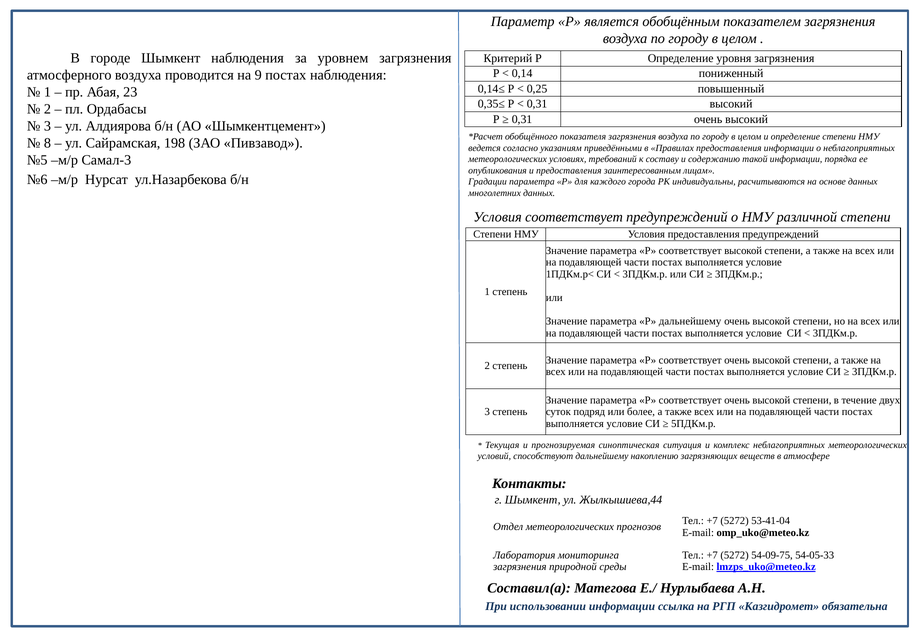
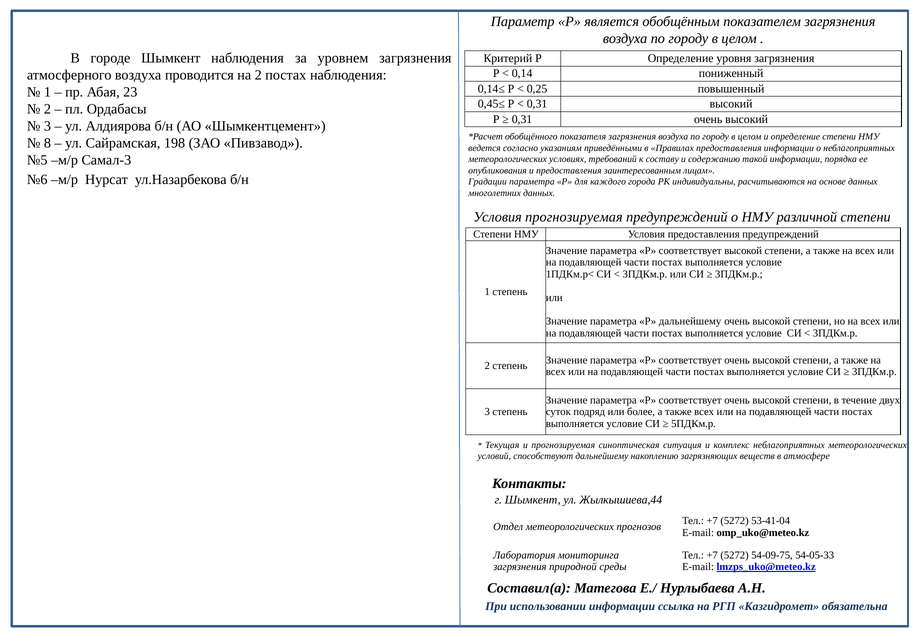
на 9: 9 -> 2 (258, 75)
0,35≤: 0,35≤ -> 0,45≤ (491, 104)
Условия соответствует: соответствует -> прогнозируемая (574, 217)
